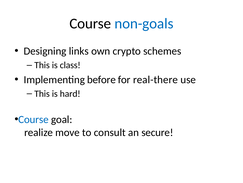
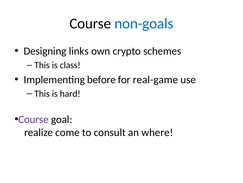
real-there: real-there -> real-game (155, 79)
Course colour: blue -> purple (34, 119)
move: move -> come (67, 132)
secure: secure -> where (157, 132)
